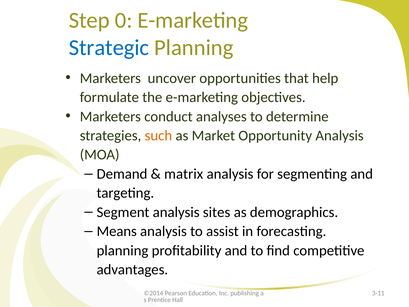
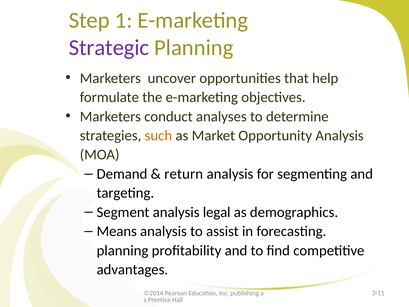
0: 0 -> 1 (124, 20)
Strategic colour: blue -> purple (109, 48)
matrix: matrix -> return (184, 174)
sites: sites -> legal (217, 212)
